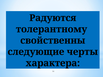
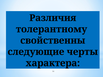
Радуются: Радуются -> Различия (53, 18)
